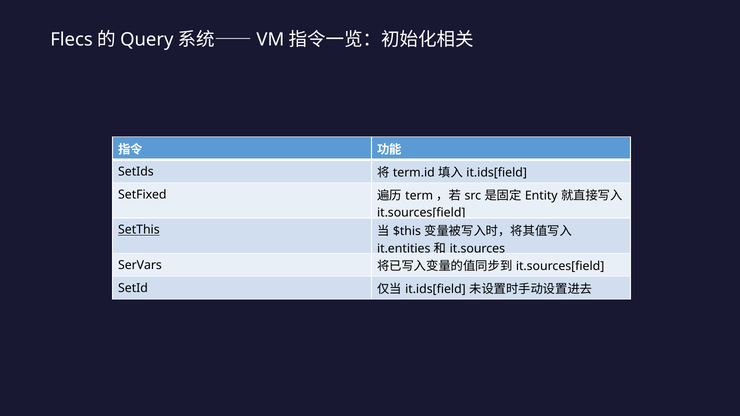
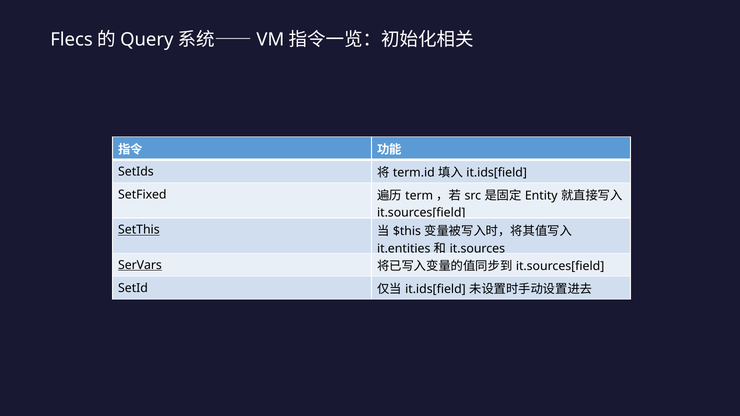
SerVars underline: none -> present (140, 265)
